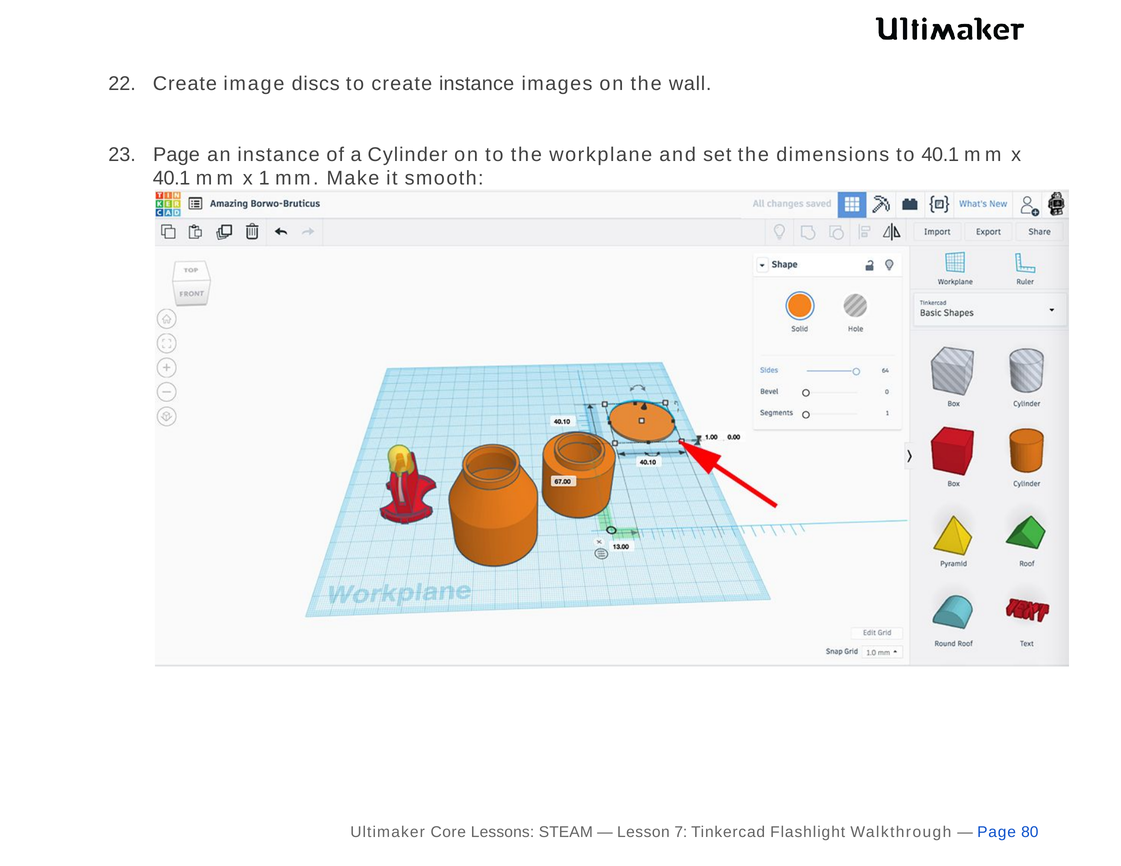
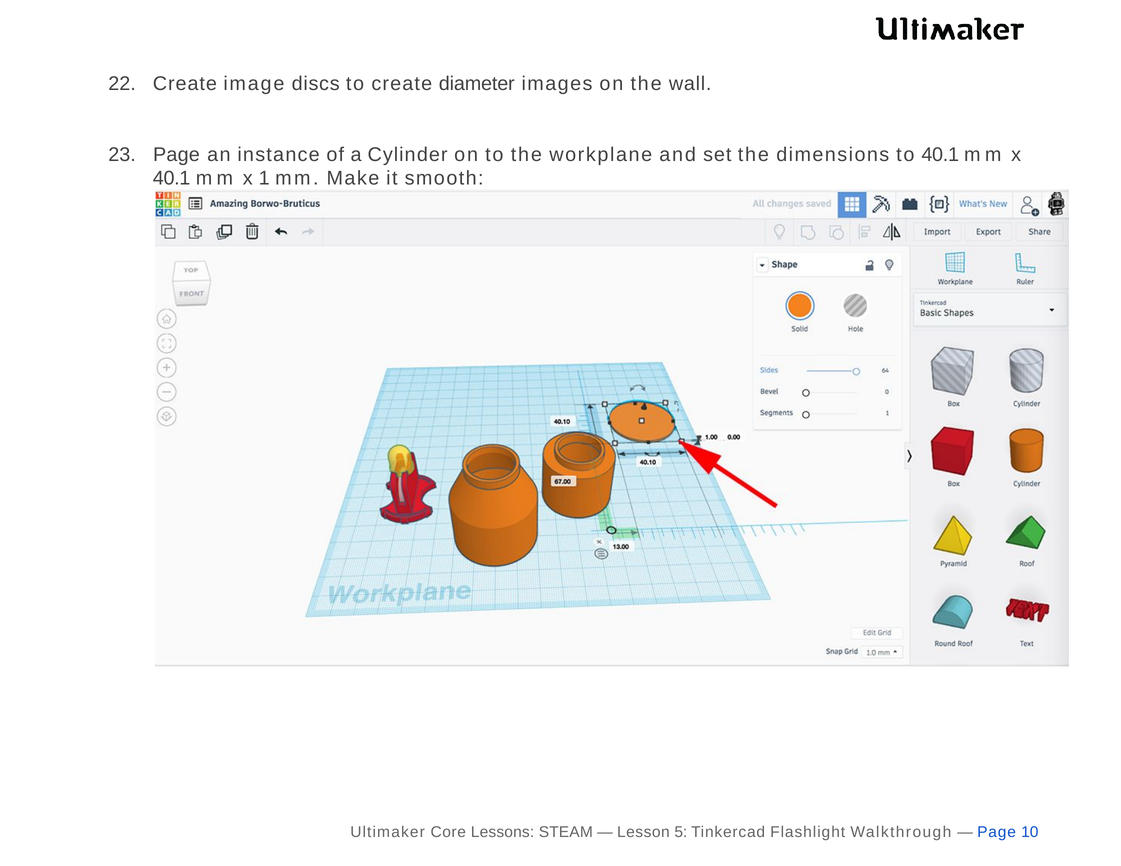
create instance: instance -> diameter (477, 84)
7: 7 -> 5 (681, 832)
80: 80 -> 10 (1030, 832)
